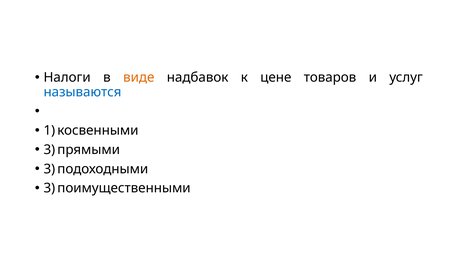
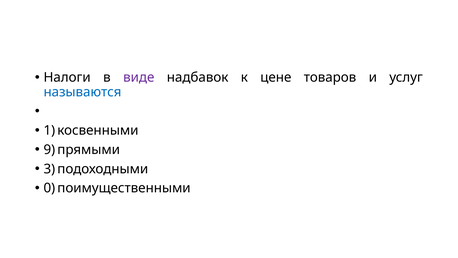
виде colour: orange -> purple (139, 77)
3: 3 -> 9 (49, 149)
3: 3 -> 0 (49, 188)
